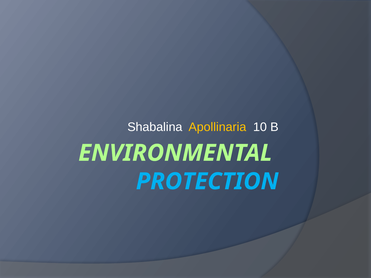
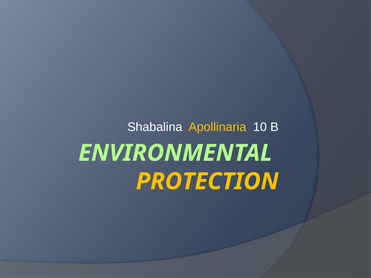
PROTECTION colour: light blue -> yellow (207, 182)
